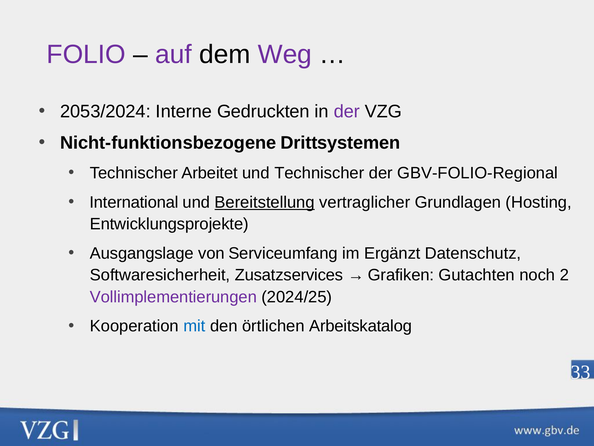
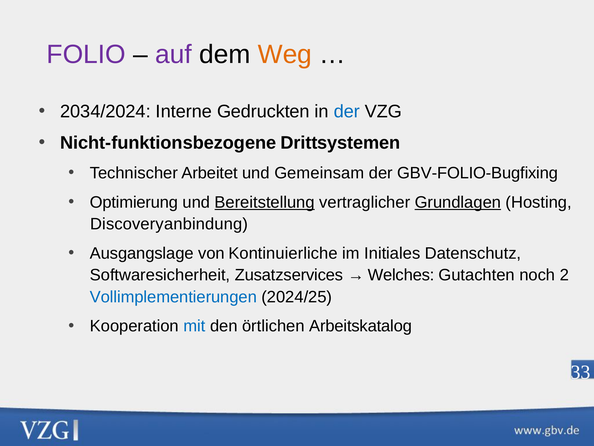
Weg colour: purple -> orange (285, 55)
2053/2024: 2053/2024 -> 2034/2024 (105, 111)
der colour: purple -> blue (347, 111)
und Technischer: Technischer -> Gemeinsam (319, 173)
GBV-FOLIO-Regional: GBV-FOLIO-Regional -> GBV-FOLIO-Bugfixing (478, 173)
International: International -> Optimierung (134, 202)
Grundlagen underline: none -> present (458, 202)
Entwicklungsprojekte: Entwicklungsprojekte -> Discoveryanbindung (169, 224)
Serviceumfang: Serviceumfang -> Kontinuierliche (283, 253)
Ergänzt: Ergänzt -> Initiales (392, 253)
Grafiken: Grafiken -> Welches (401, 275)
Vollimplementierungen colour: purple -> blue (173, 297)
